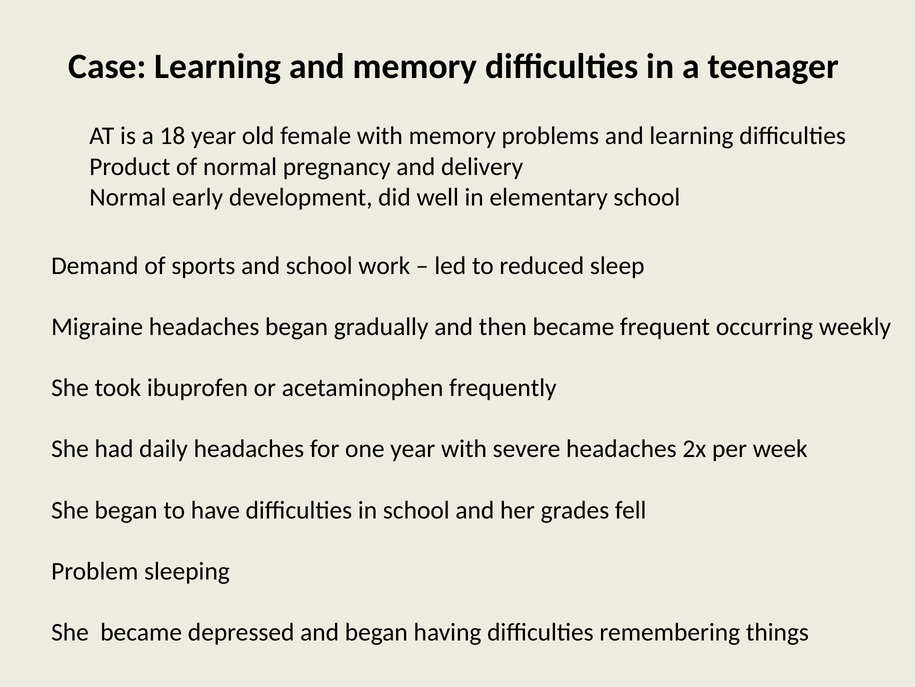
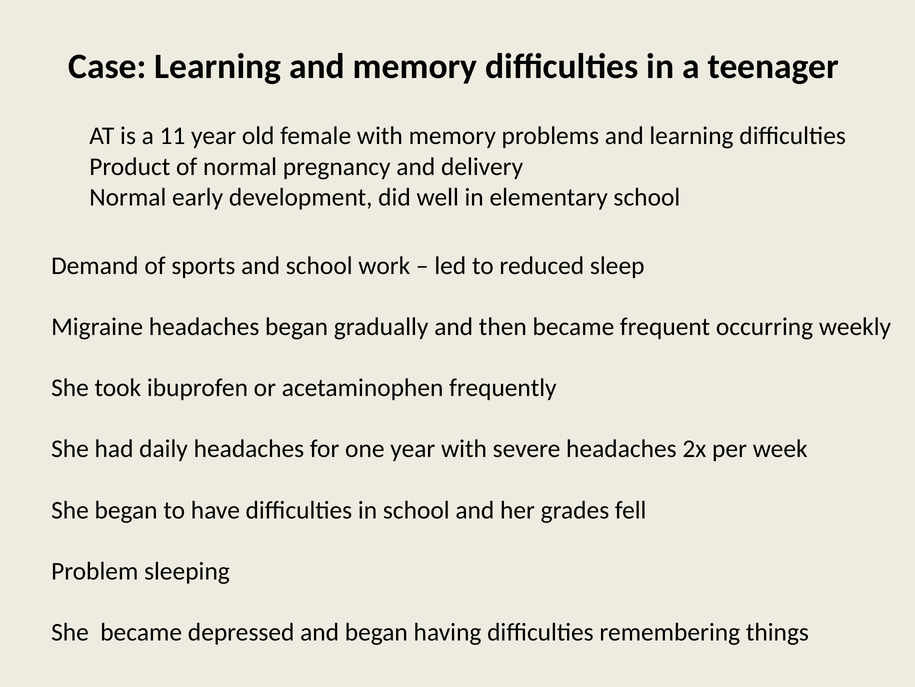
18: 18 -> 11 (172, 136)
